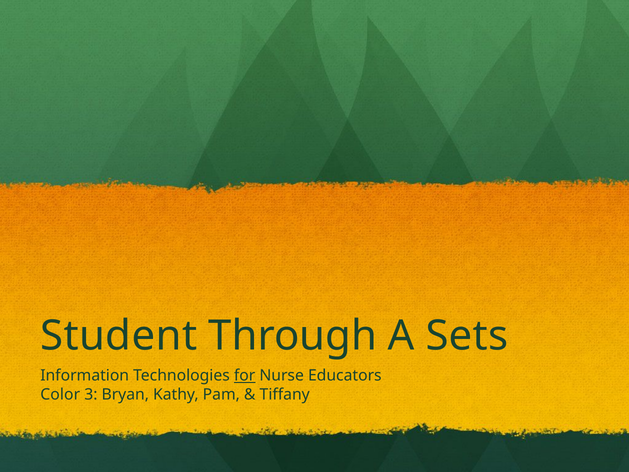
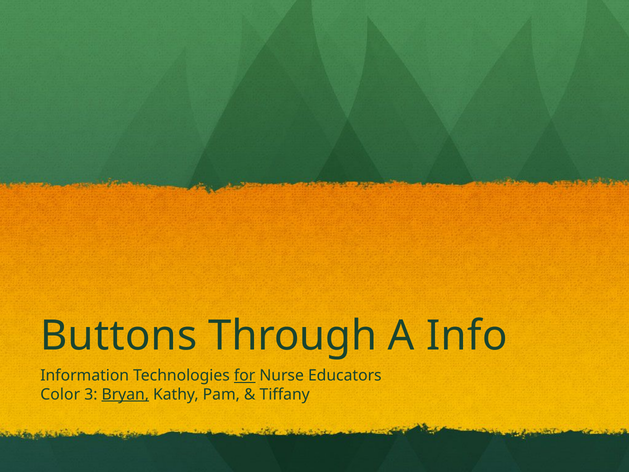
Student: Student -> Buttons (119, 335)
Sets: Sets -> Info (467, 335)
Bryan underline: none -> present (125, 394)
